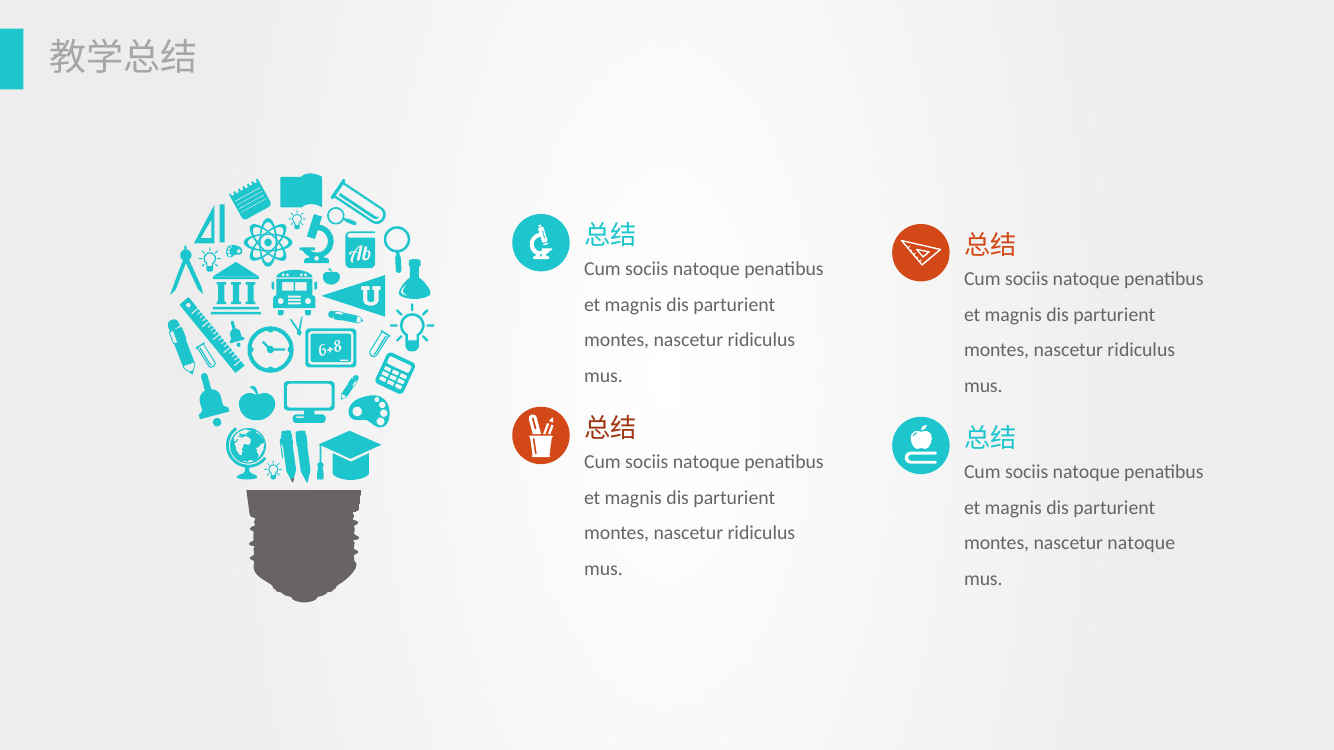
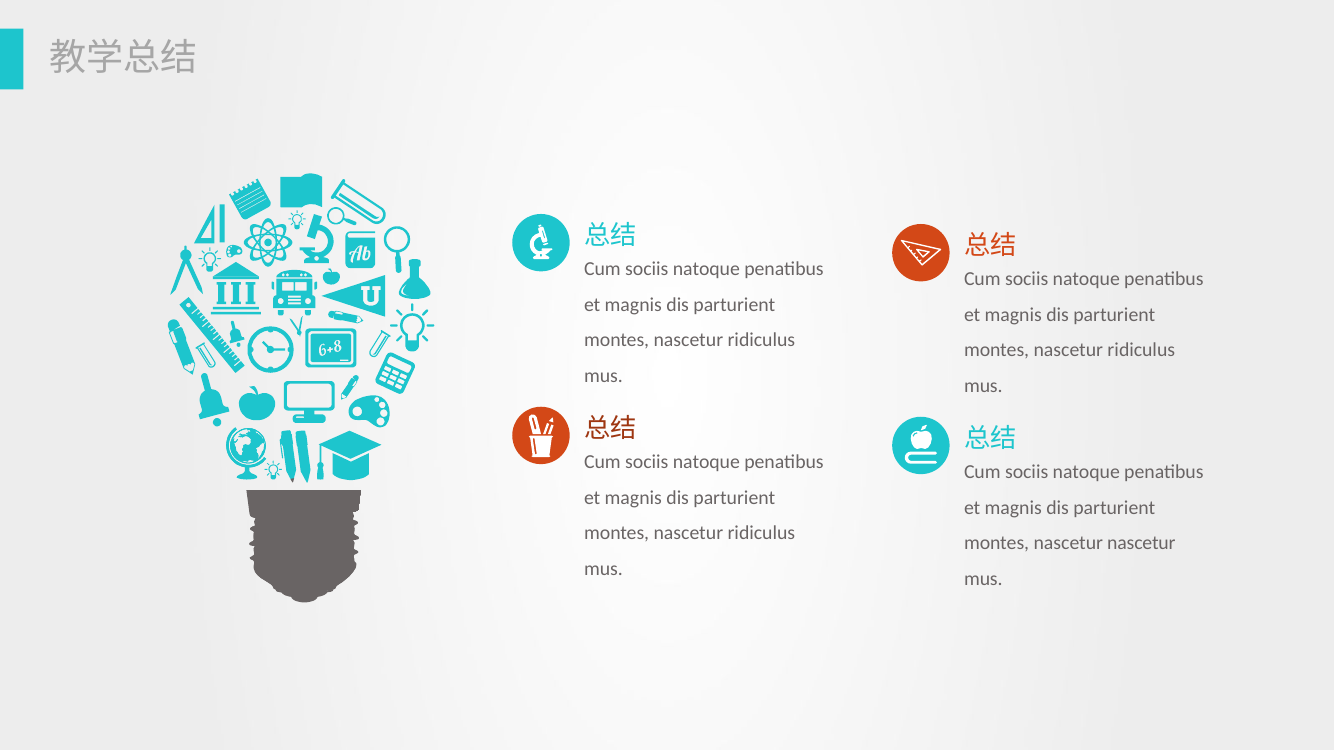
nascetur natoque: natoque -> nascetur (1141, 543)
